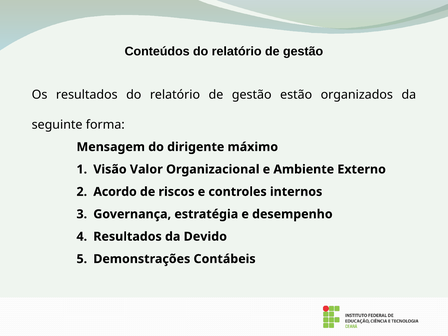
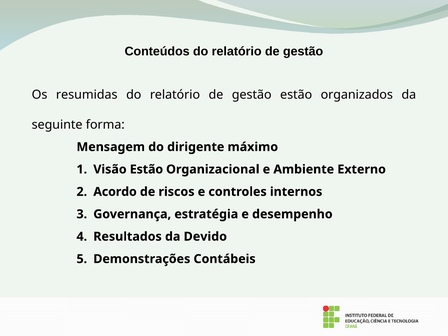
Os resultados: resultados -> resumidas (87, 95)
Visão Valor: Valor -> Estão (146, 169)
